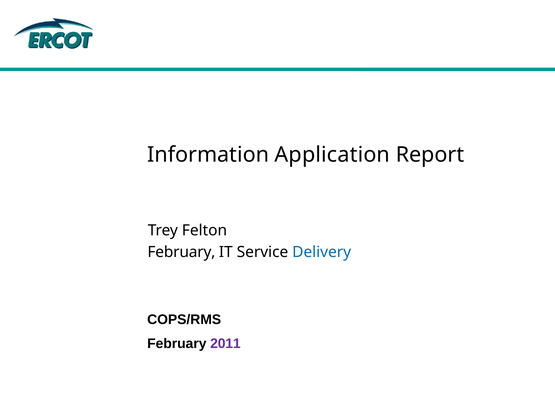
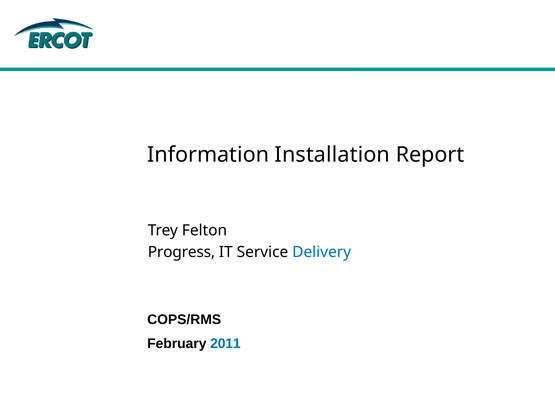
Application: Application -> Installation (332, 155)
February: February -> Progress (181, 252)
2011 colour: purple -> blue (225, 344)
